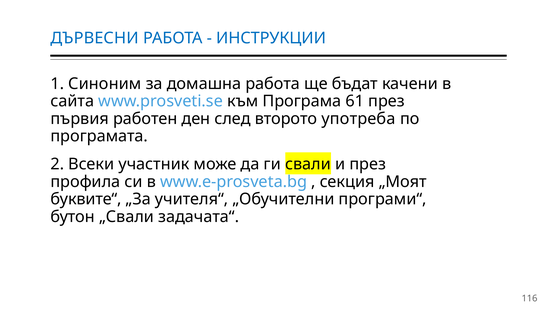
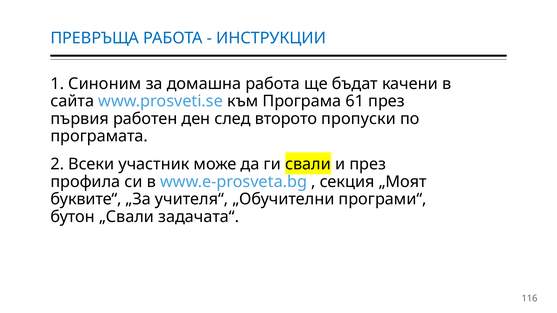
ДЪРВЕСНИ: ДЪРВЕСНИ -> ПРЕВРЪЩА (95, 38)
употреба: употреба -> пропуски (359, 119)
